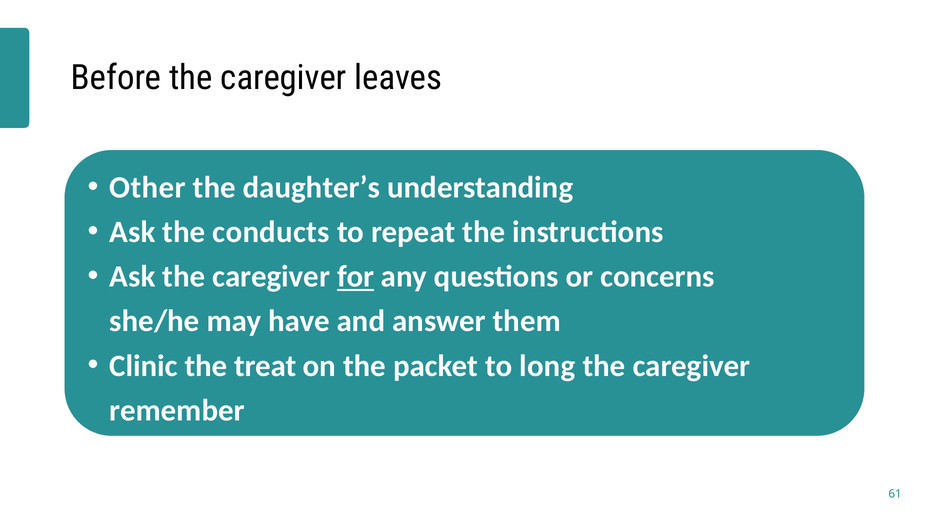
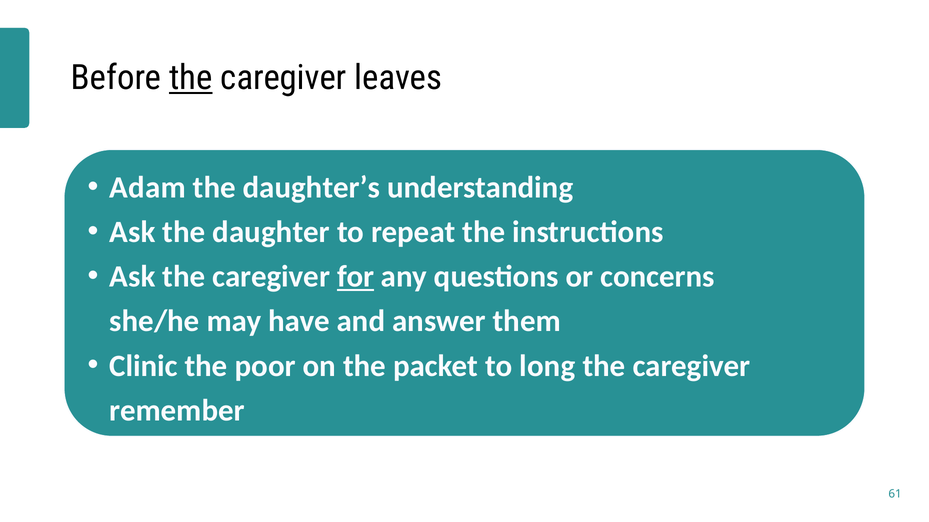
the underline: none -> present (191, 78)
Other: Other -> Adam (148, 188)
conducts: conducts -> daughter (271, 232)
treat: treat -> poor (265, 366)
